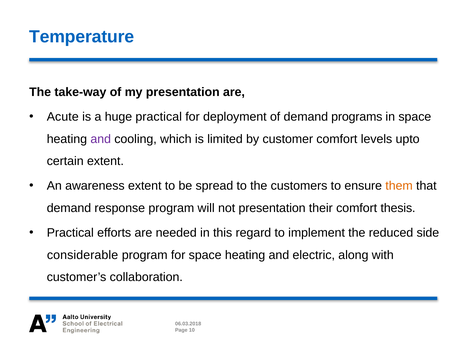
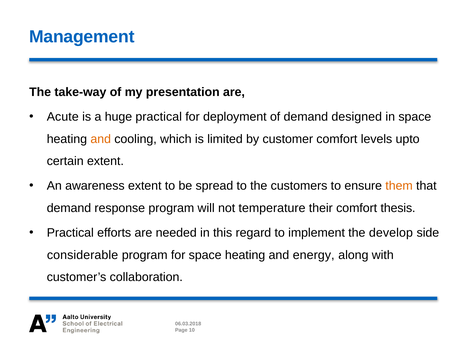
Temperature: Temperature -> Management (82, 37)
programs: programs -> designed (357, 117)
and colour: purple -> orange (101, 139)
not presentation: presentation -> temperature (272, 208)
reduced: reduced -> develop (391, 233)
electric: electric -> energy (314, 255)
